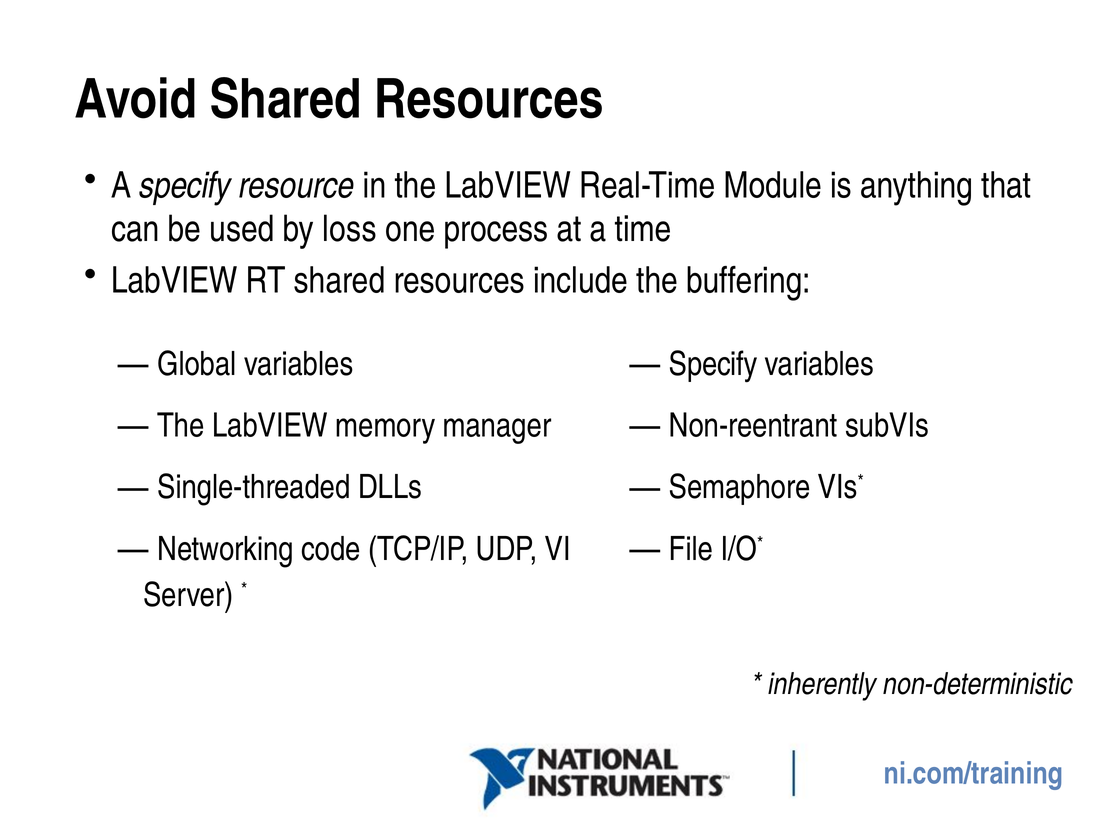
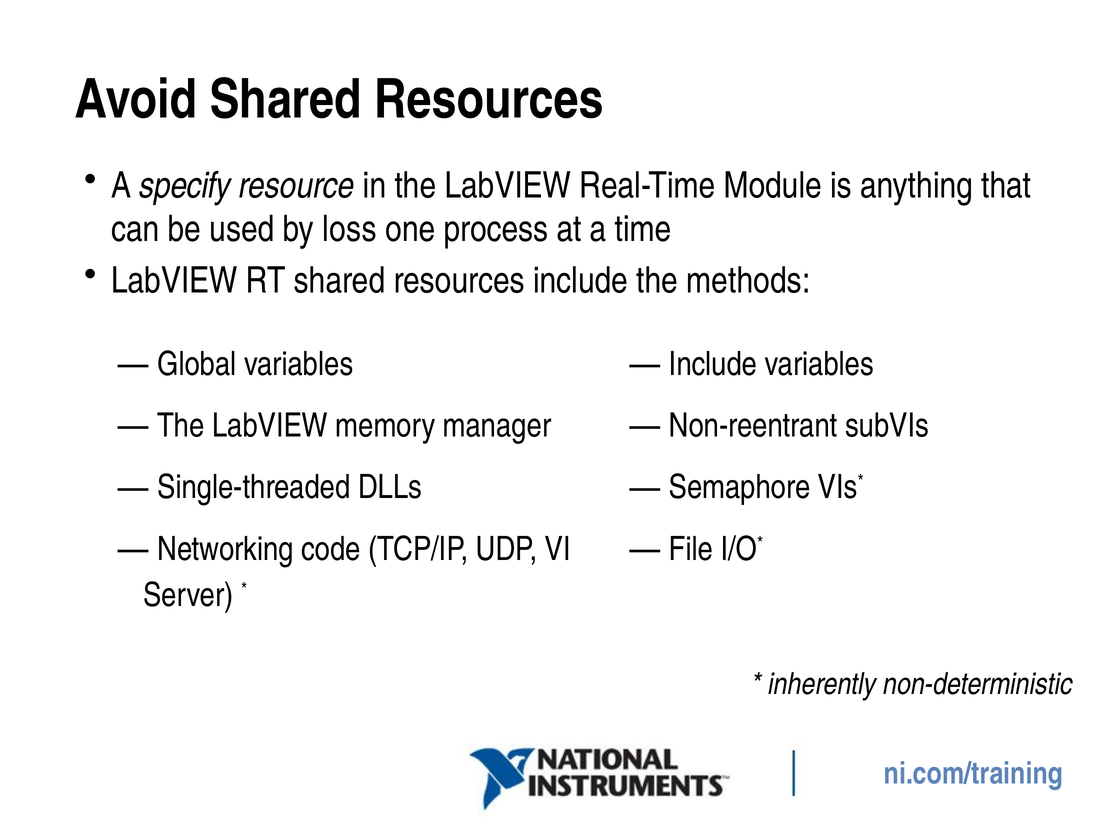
buffering: buffering -> methods (748, 280)
Specify: Specify -> Include (713, 364)
